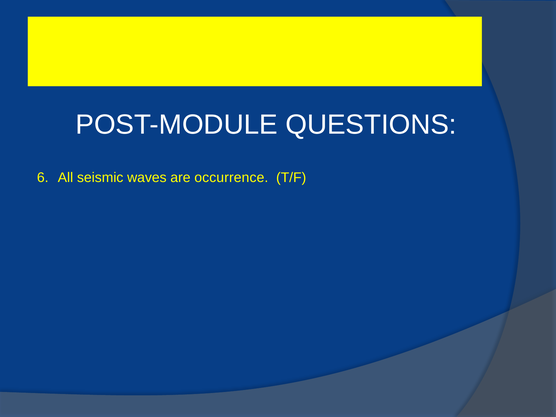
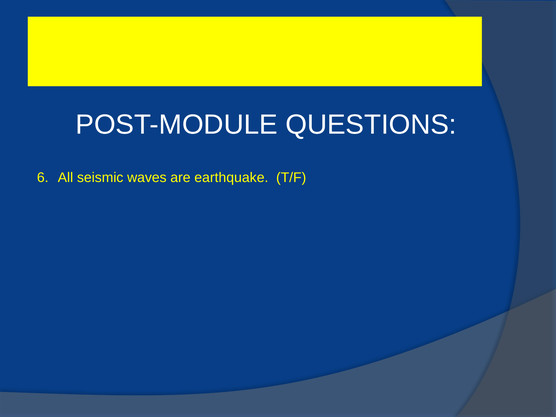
occurrence: occurrence -> earthquake (231, 178)
